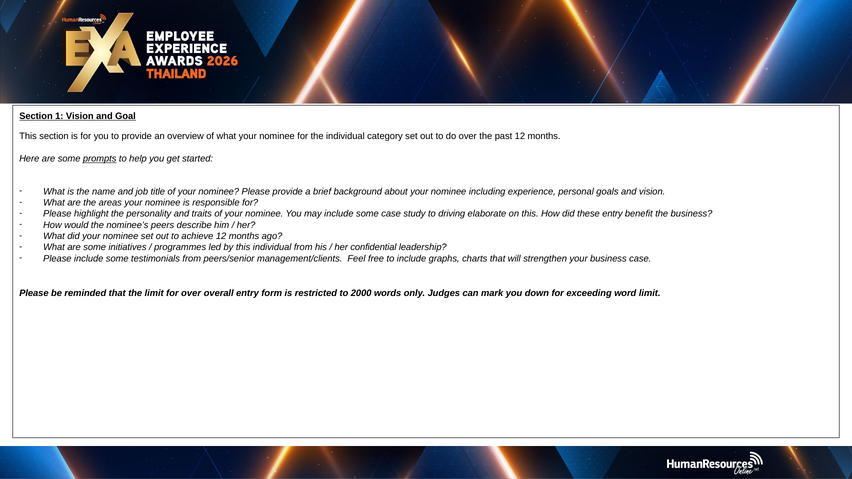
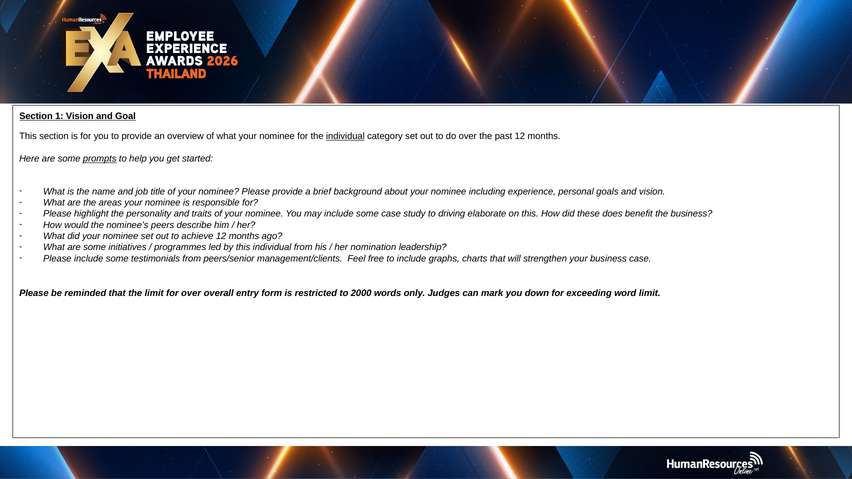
individual underline: none -> present (345, 136)
these entry: entry -> does (612, 214)
confidential: confidential -> nomination (373, 247)
